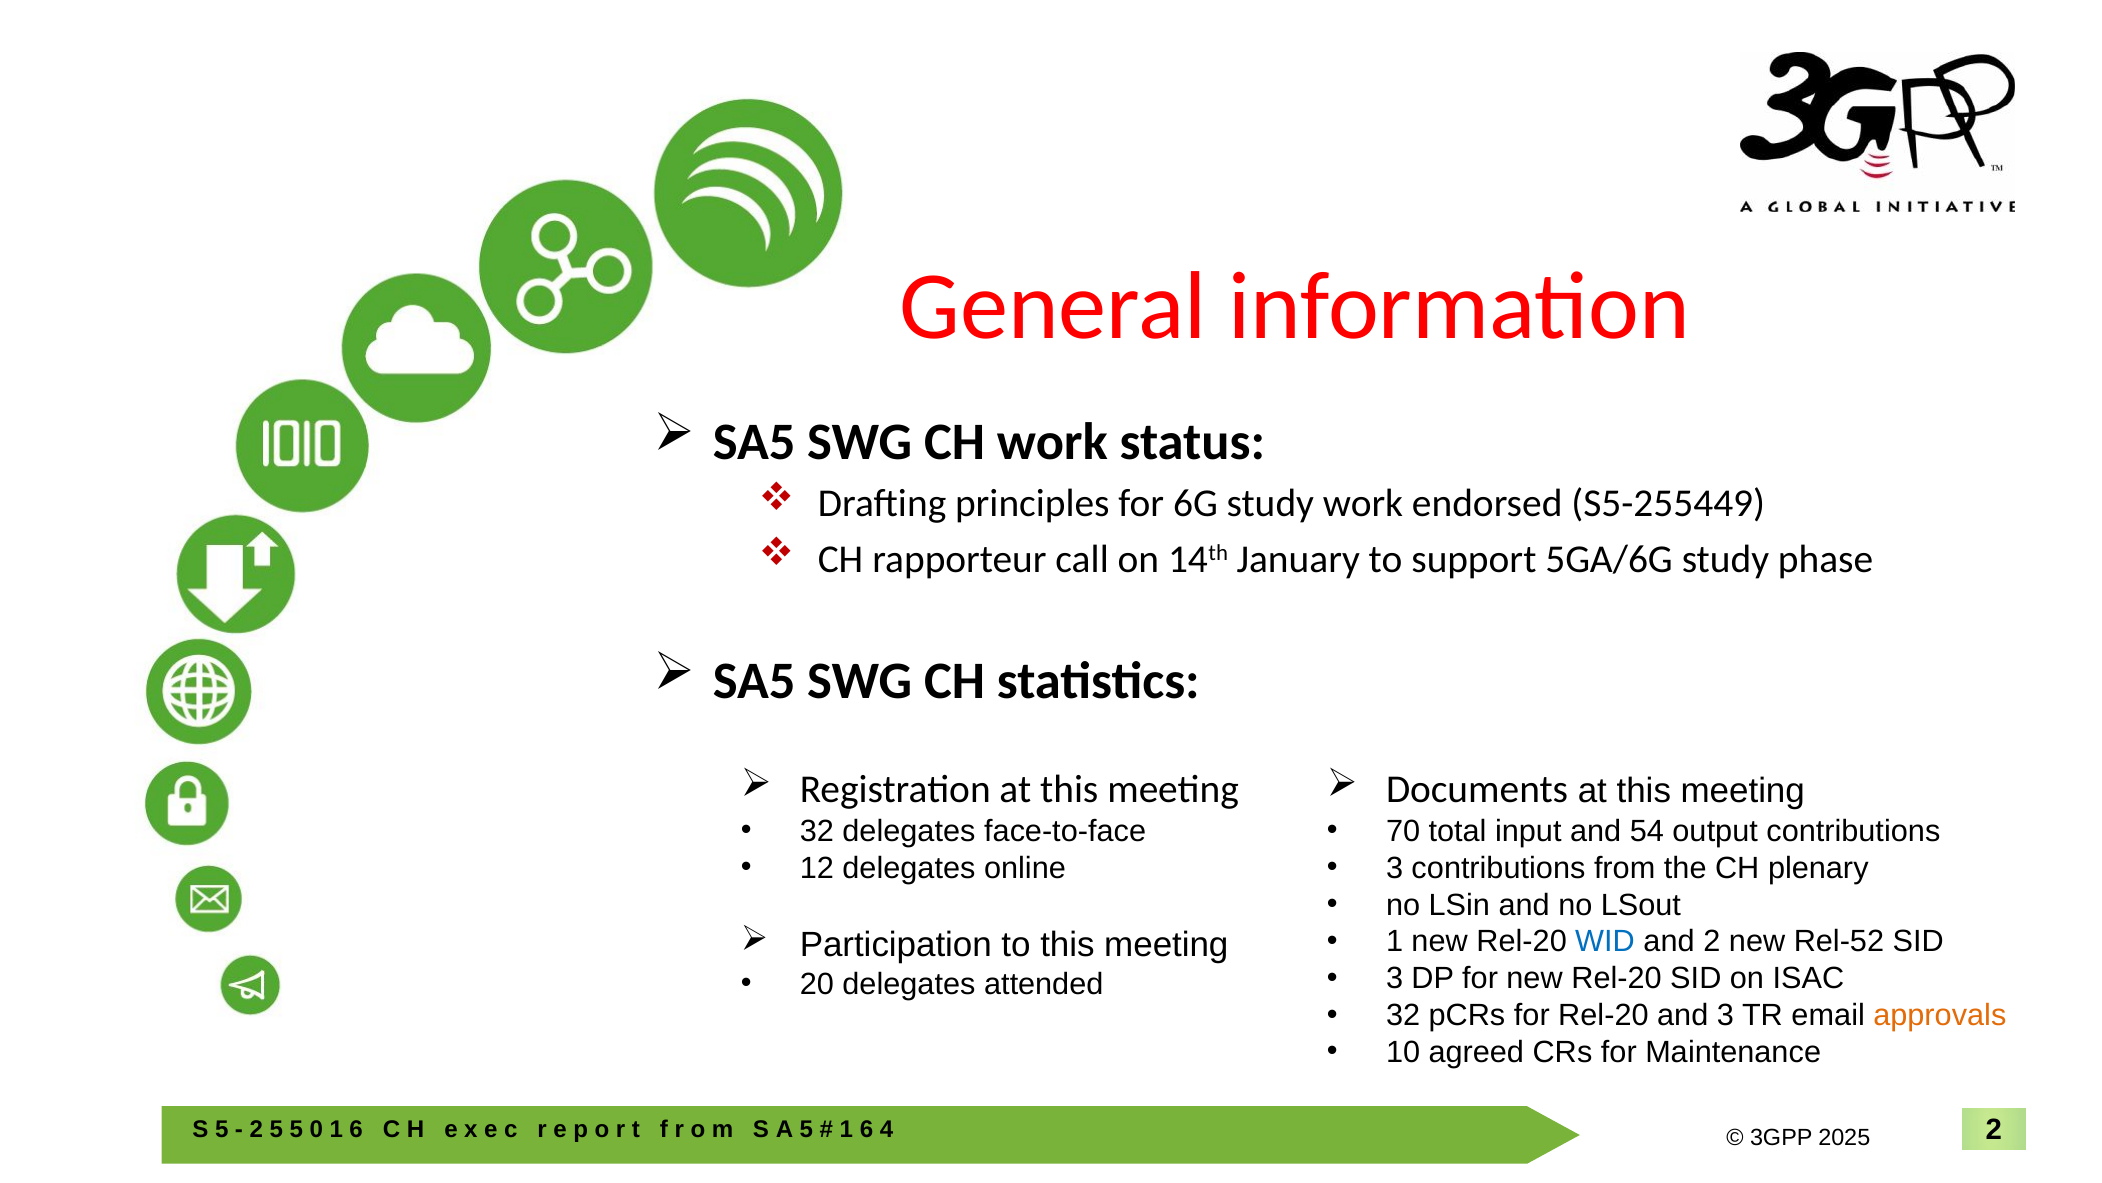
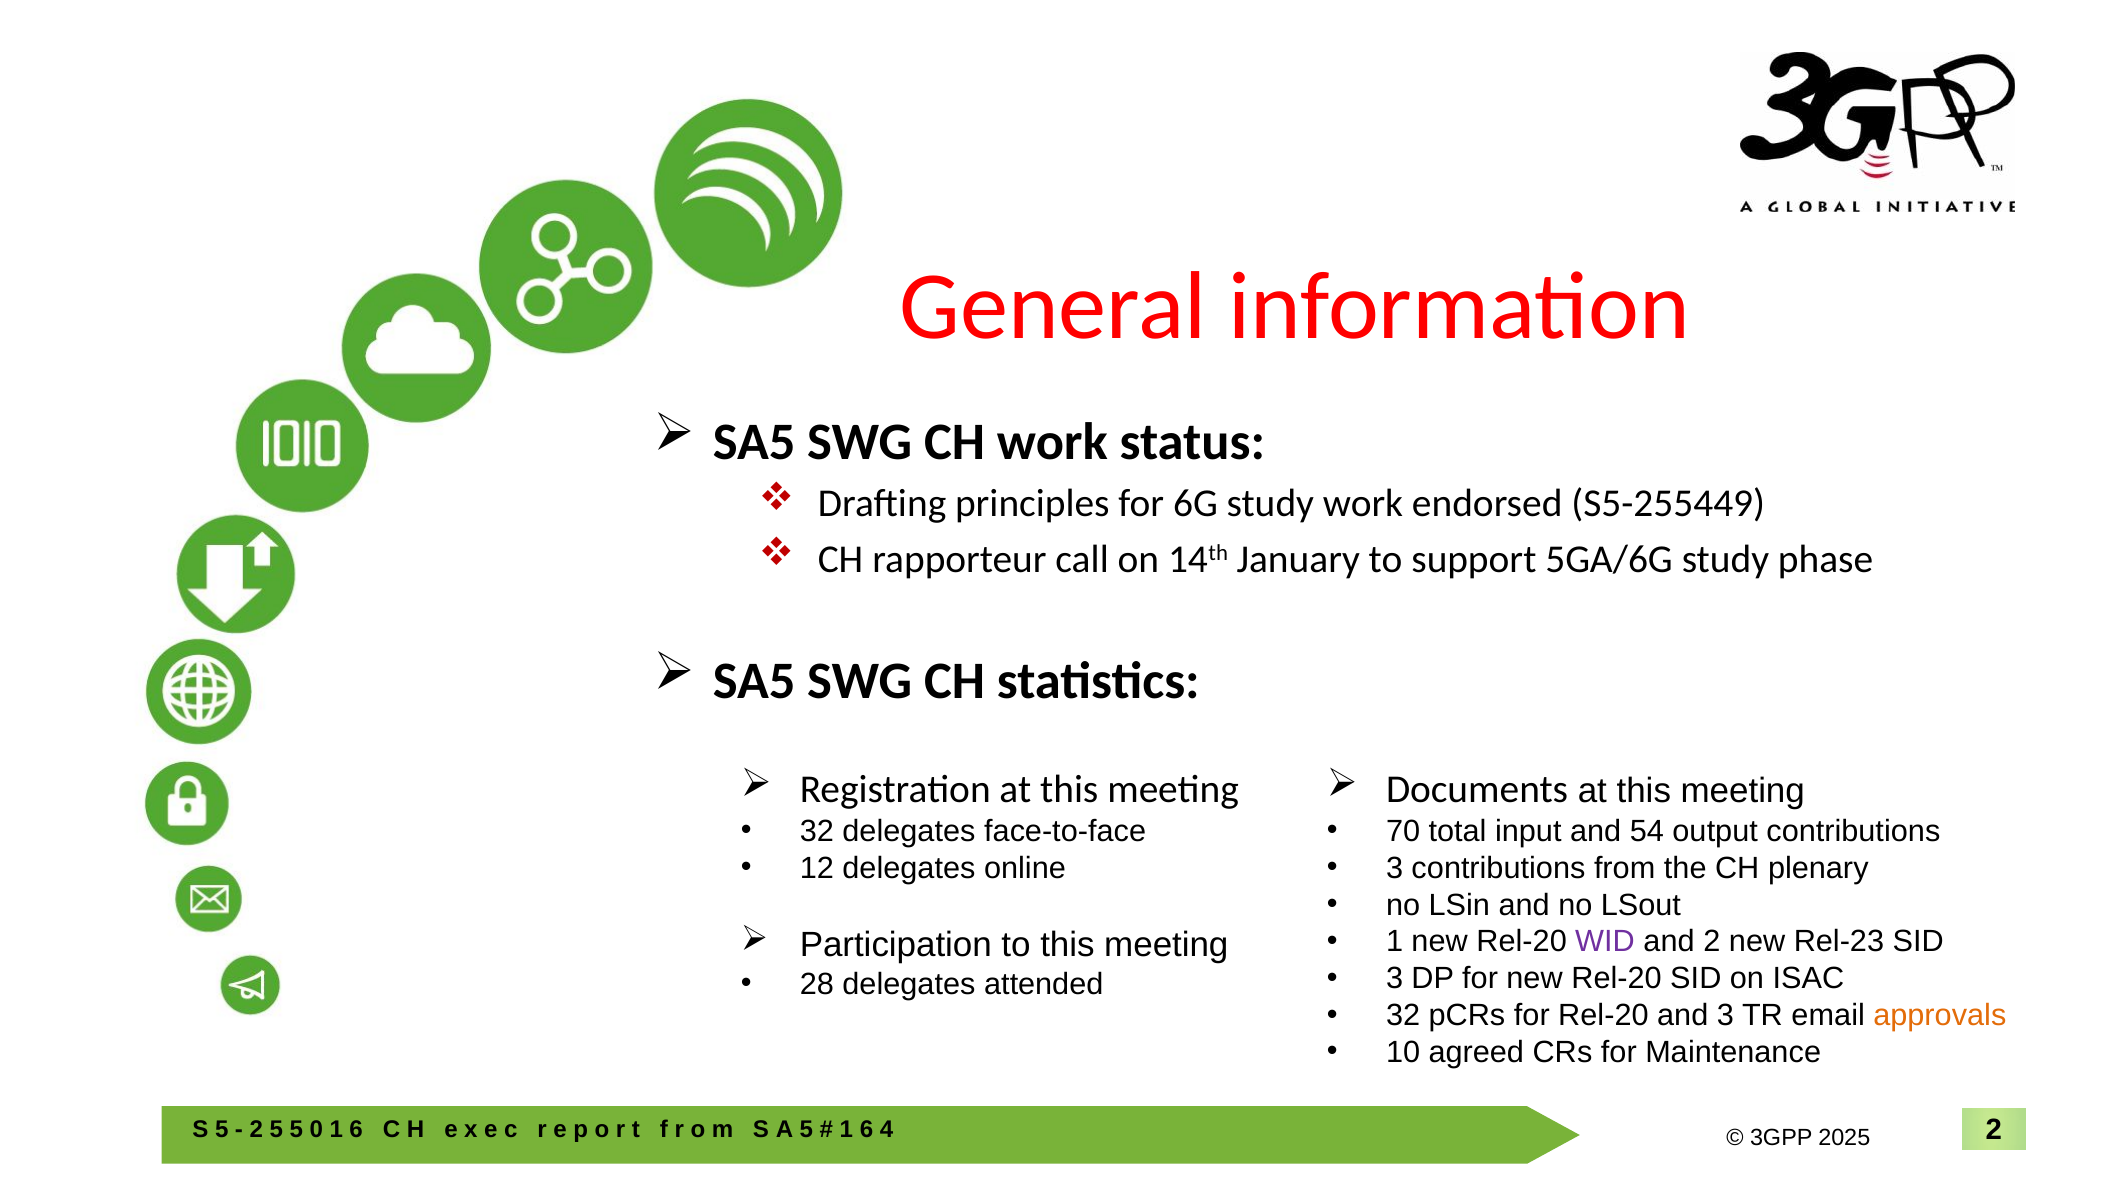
WID colour: blue -> purple (1605, 941)
Rel-52: Rel-52 -> Rel-23 (1839, 941)
20: 20 -> 28 (817, 983)
